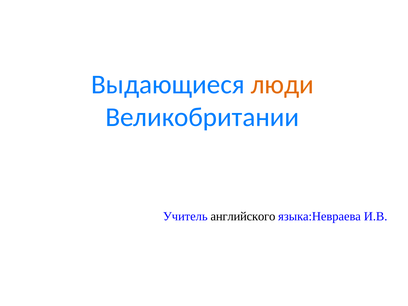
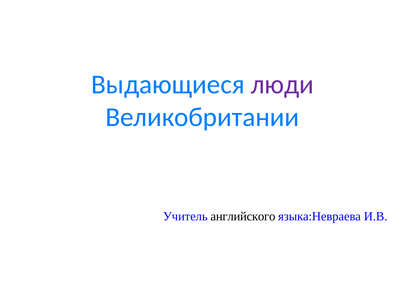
люди colour: orange -> purple (282, 84)
